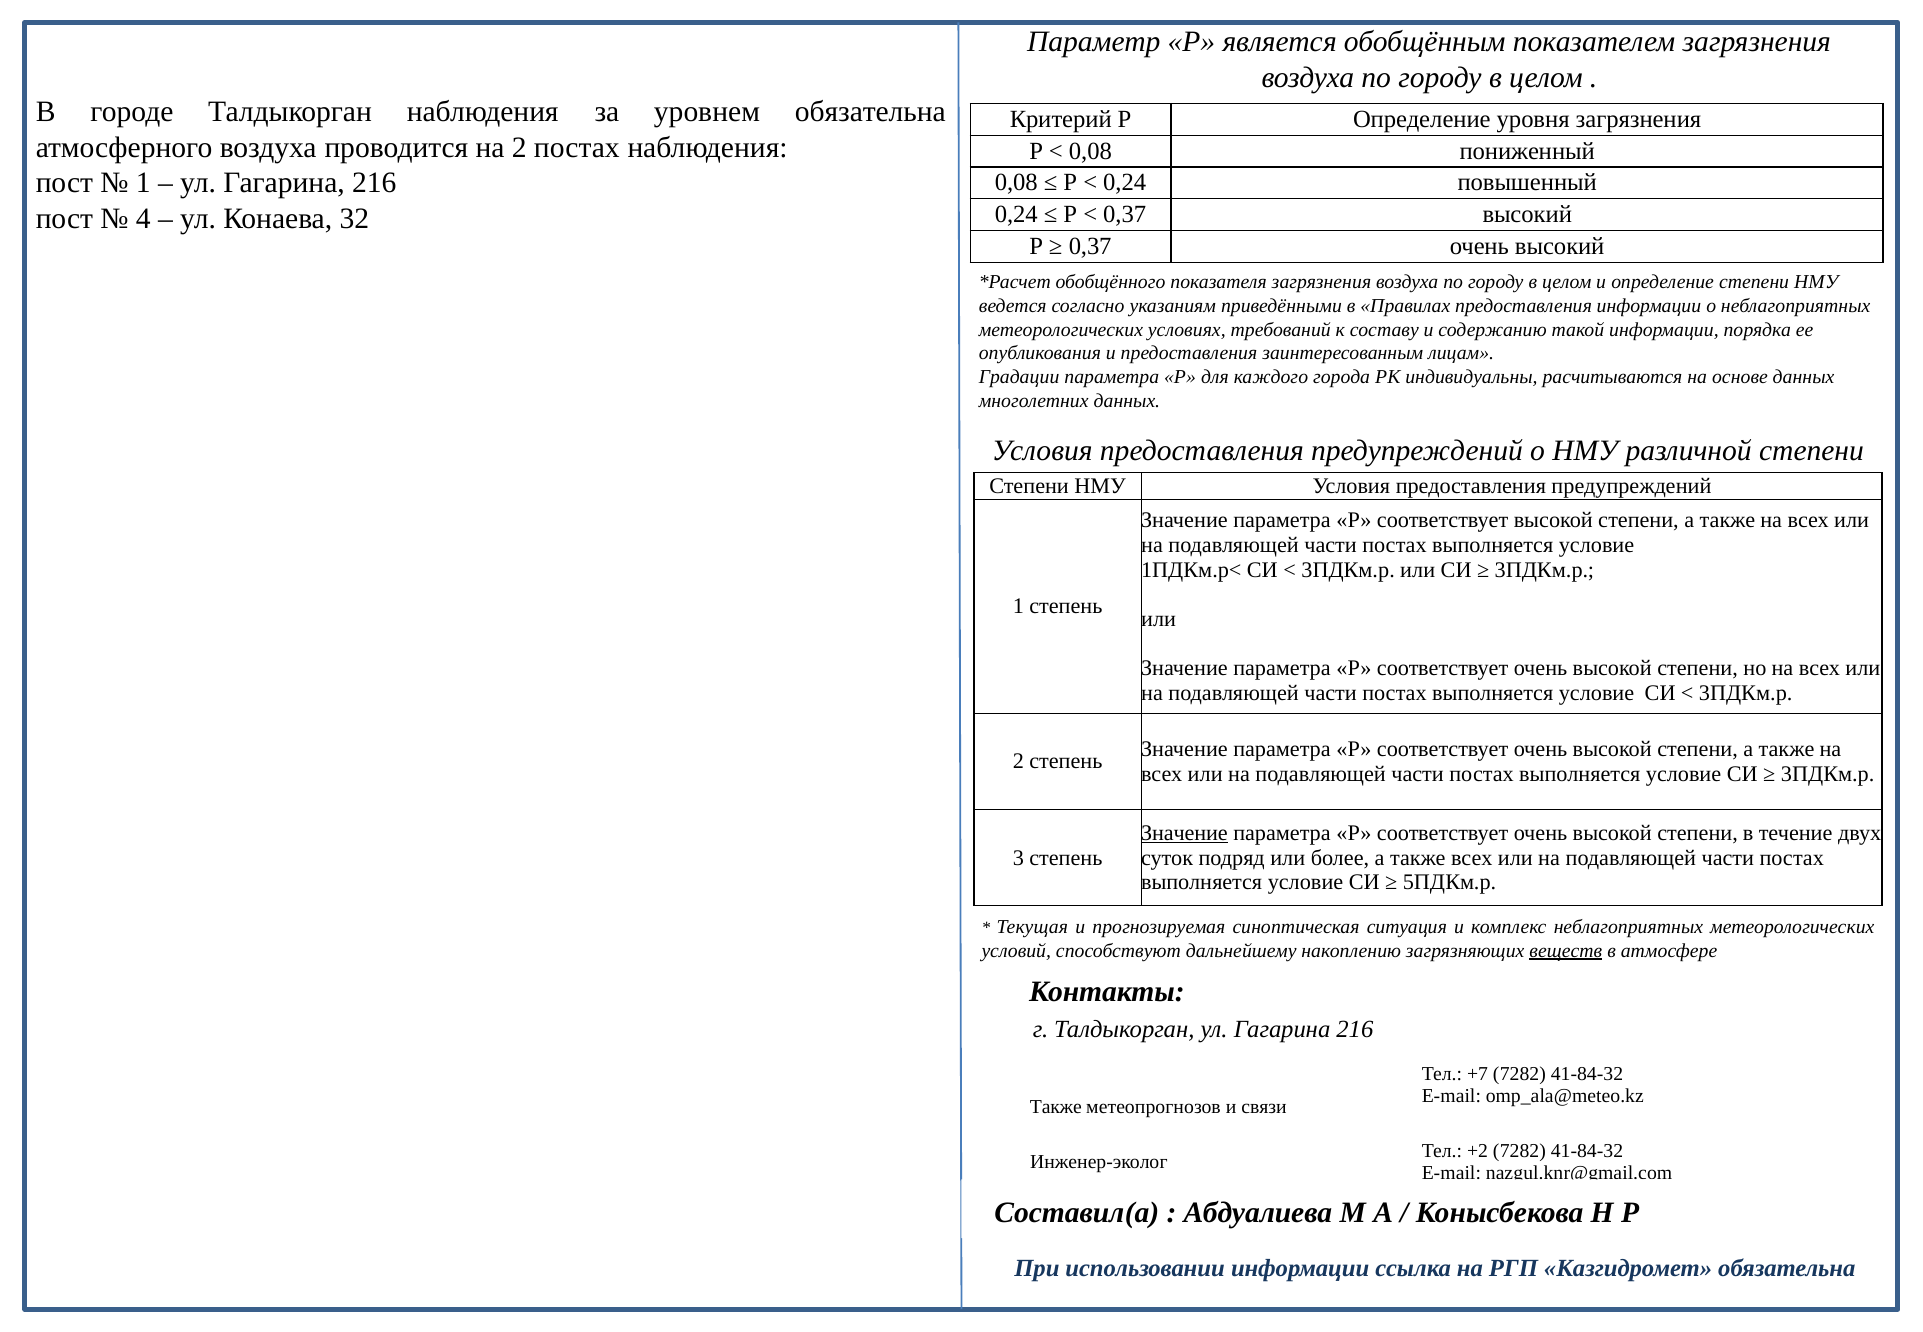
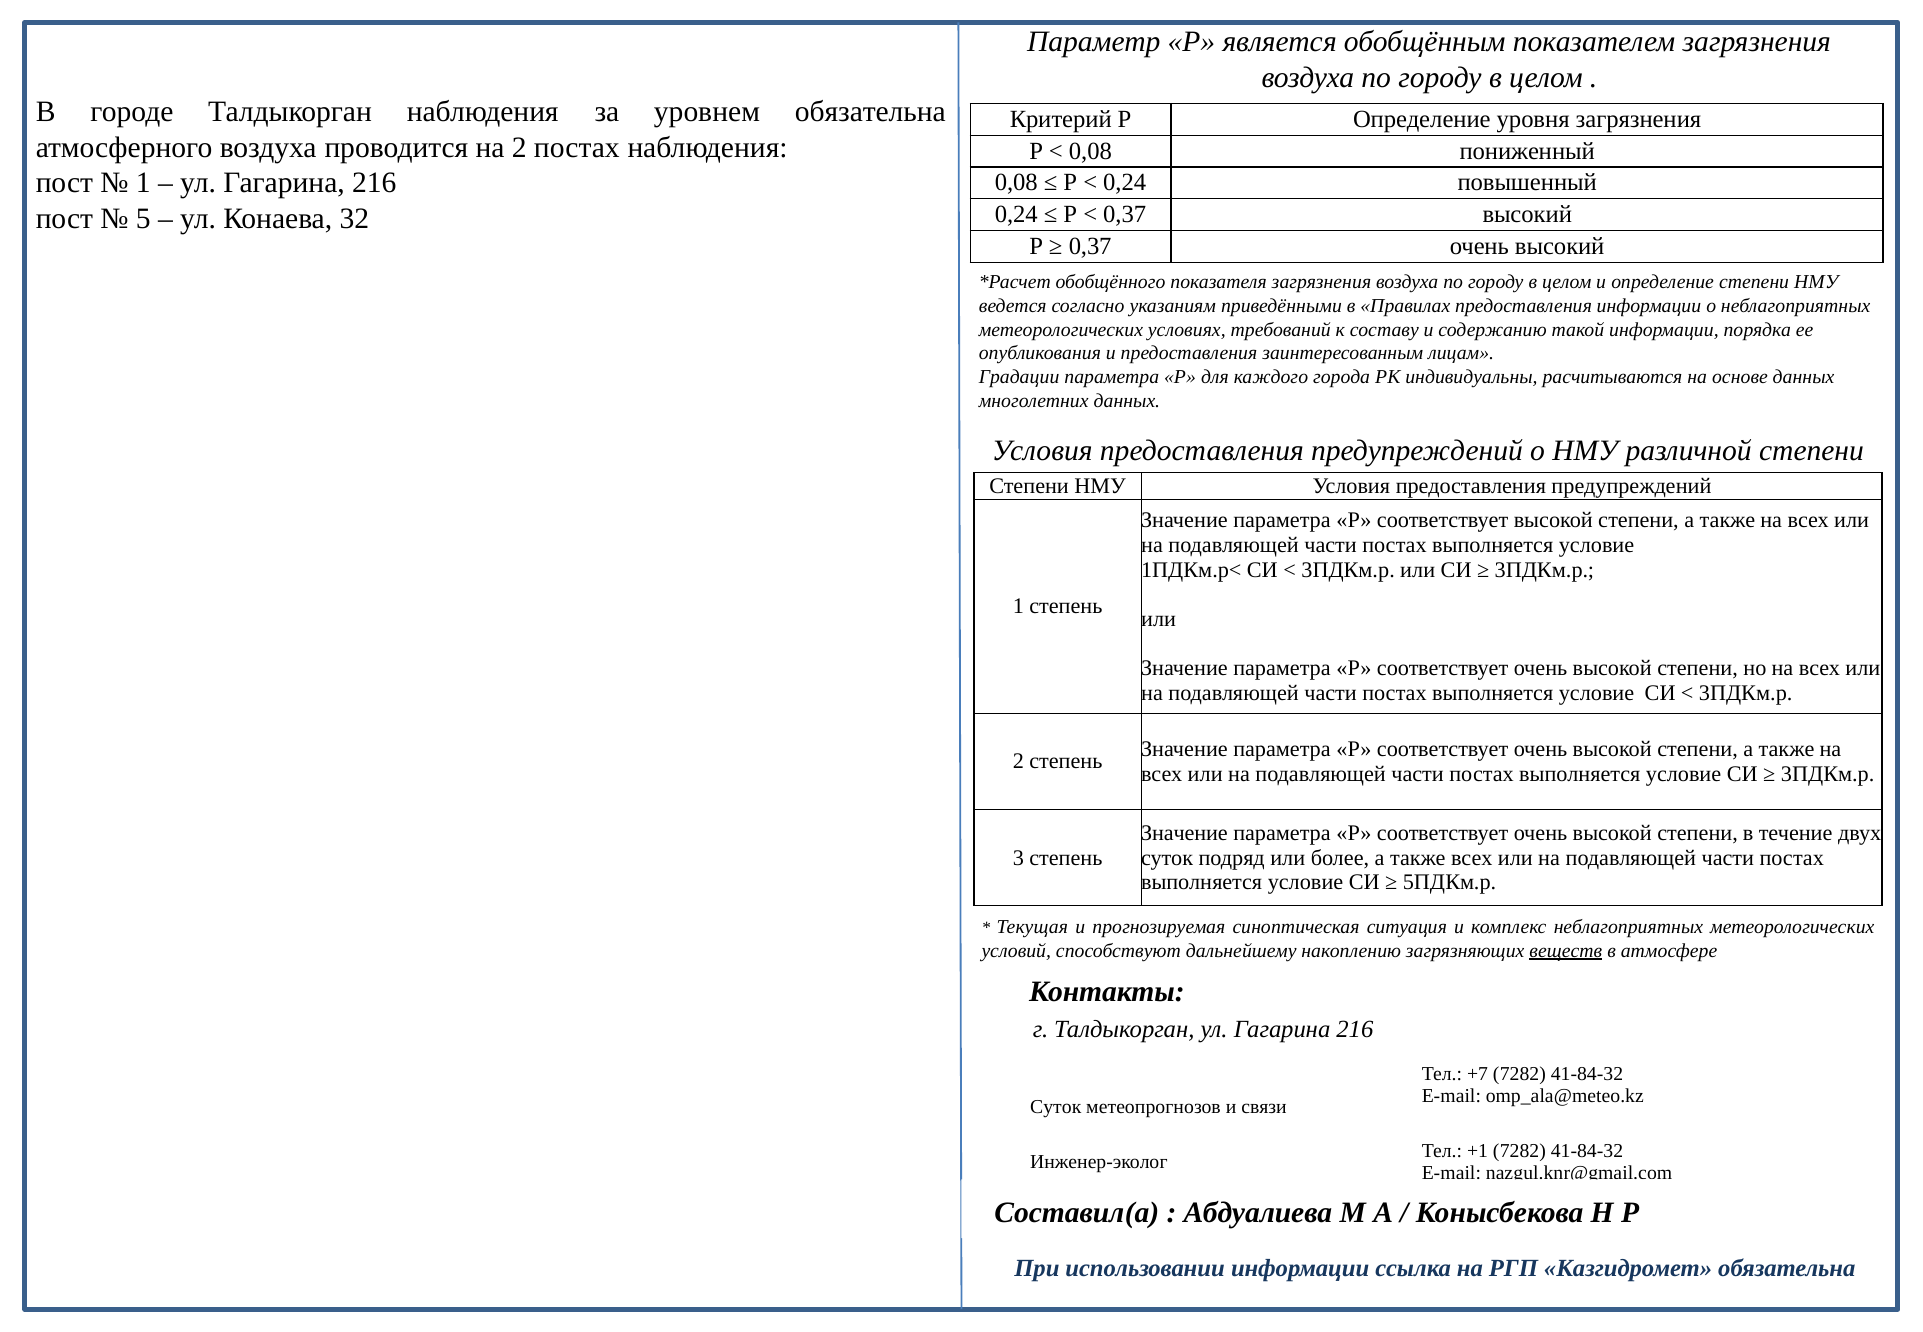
4: 4 -> 5 (143, 218)
Значение underline: present -> none (1185, 833)
Также: Также -> Суток (1056, 1106)
+2: +2 -> +1 (1478, 1150)
